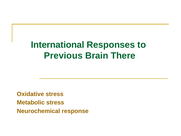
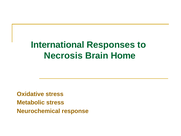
Previous: Previous -> Necrosis (63, 56)
There: There -> Home (123, 56)
